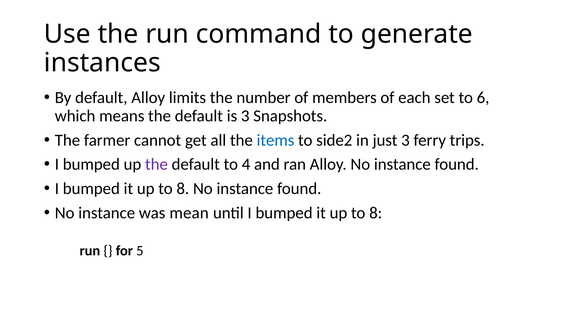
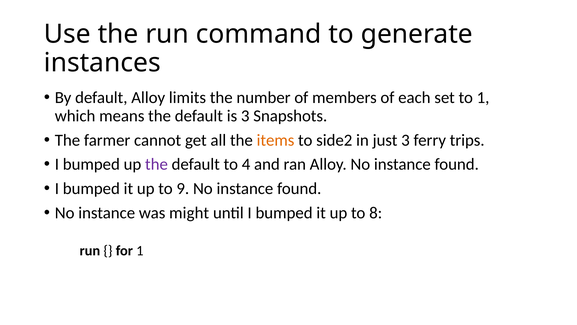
to 6: 6 -> 1 (483, 98)
items colour: blue -> orange (275, 140)
8: 8 -> 9 (183, 188)
mean: mean -> might (189, 213)
for 5: 5 -> 1 (140, 250)
